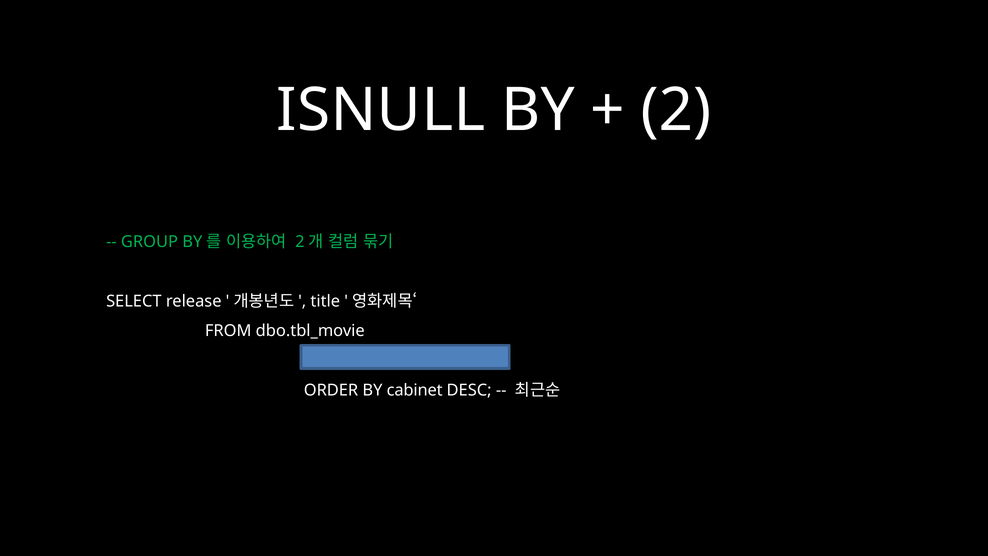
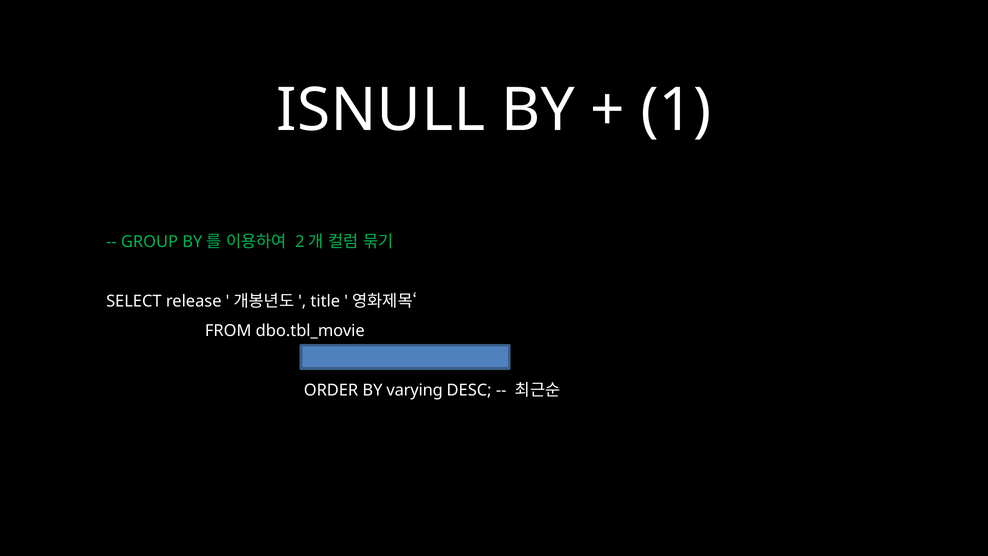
2: 2 -> 1 (676, 110)
cabinet: cabinet -> varying (415, 390)
